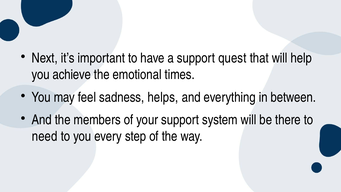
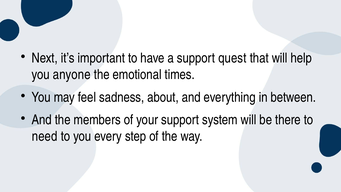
achieve: achieve -> anyone (72, 75)
helps: helps -> about (163, 97)
